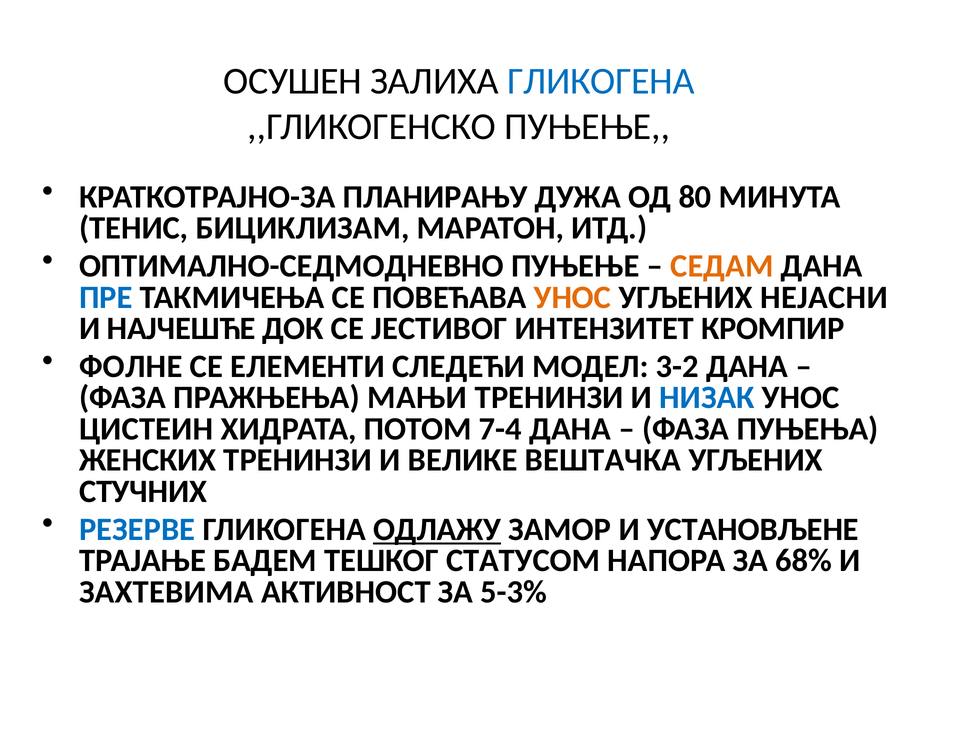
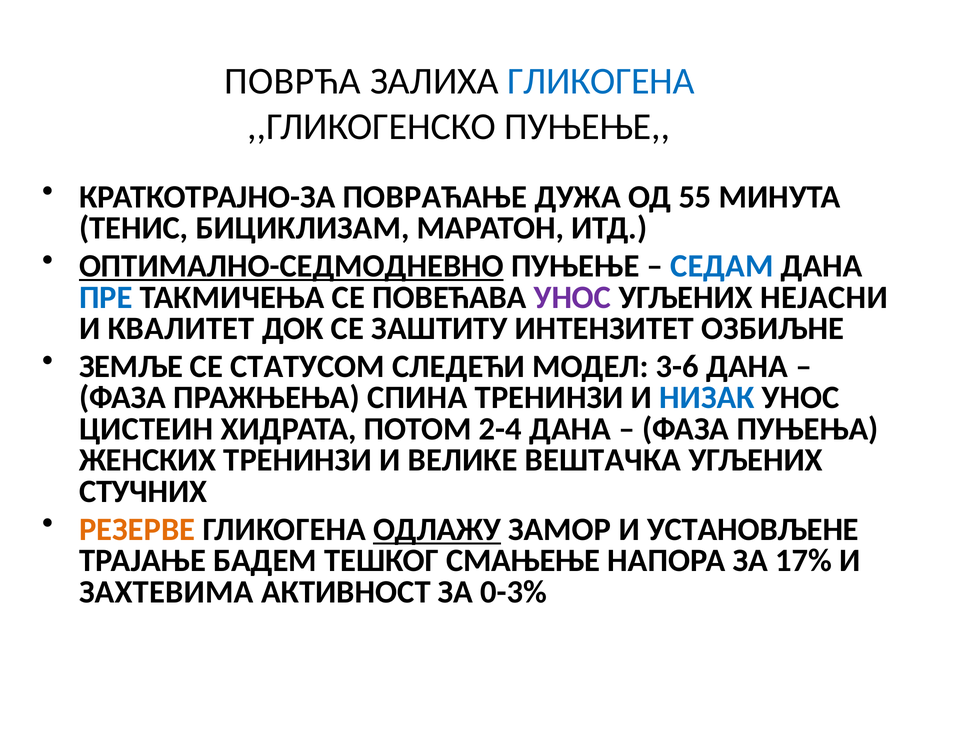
ОСУШЕН: ОСУШЕН -> ПОВРЋА (292, 81)
ПЛАНИРАЊУ: ПЛАНИРАЊУ -> ПОВРАЋАЊЕ (435, 197)
80: 80 -> 55 (695, 197)
ОПТИМАЛНО-СЕДМОДНЕВНО underline: none -> present (291, 266)
СЕДАМ colour: orange -> blue (722, 266)
УНОС colour: orange -> purple (572, 297)
НАЈЧЕШЋЕ: НАЈЧЕШЋЕ -> КВАЛИТЕТ (181, 328)
ЈЕСТИВОГ: ЈЕСТИВОГ -> ЗАШТИТУ (439, 328)
КРОМПИР: КРОМПИР -> ОЗБИЉНЕ (773, 328)
ФОЛНЕ: ФОЛНЕ -> ЗЕМЉЕ (131, 366)
ЕЛЕМЕНТИ: ЕЛЕМЕНТИ -> СТАТУСОМ (308, 366)
3-2: 3-2 -> 3-6 (677, 366)
МАЊИ: МАЊИ -> СПИНА (417, 398)
7-4: 7-4 -> 2-4 (500, 429)
РЕЗЕРВЕ colour: blue -> orange (137, 529)
СТАТУСОМ: СТАТУСОМ -> СМАЊЕЊЕ (523, 560)
68%: 68% -> 17% (803, 560)
5-3%: 5-3% -> 0-3% (514, 592)
